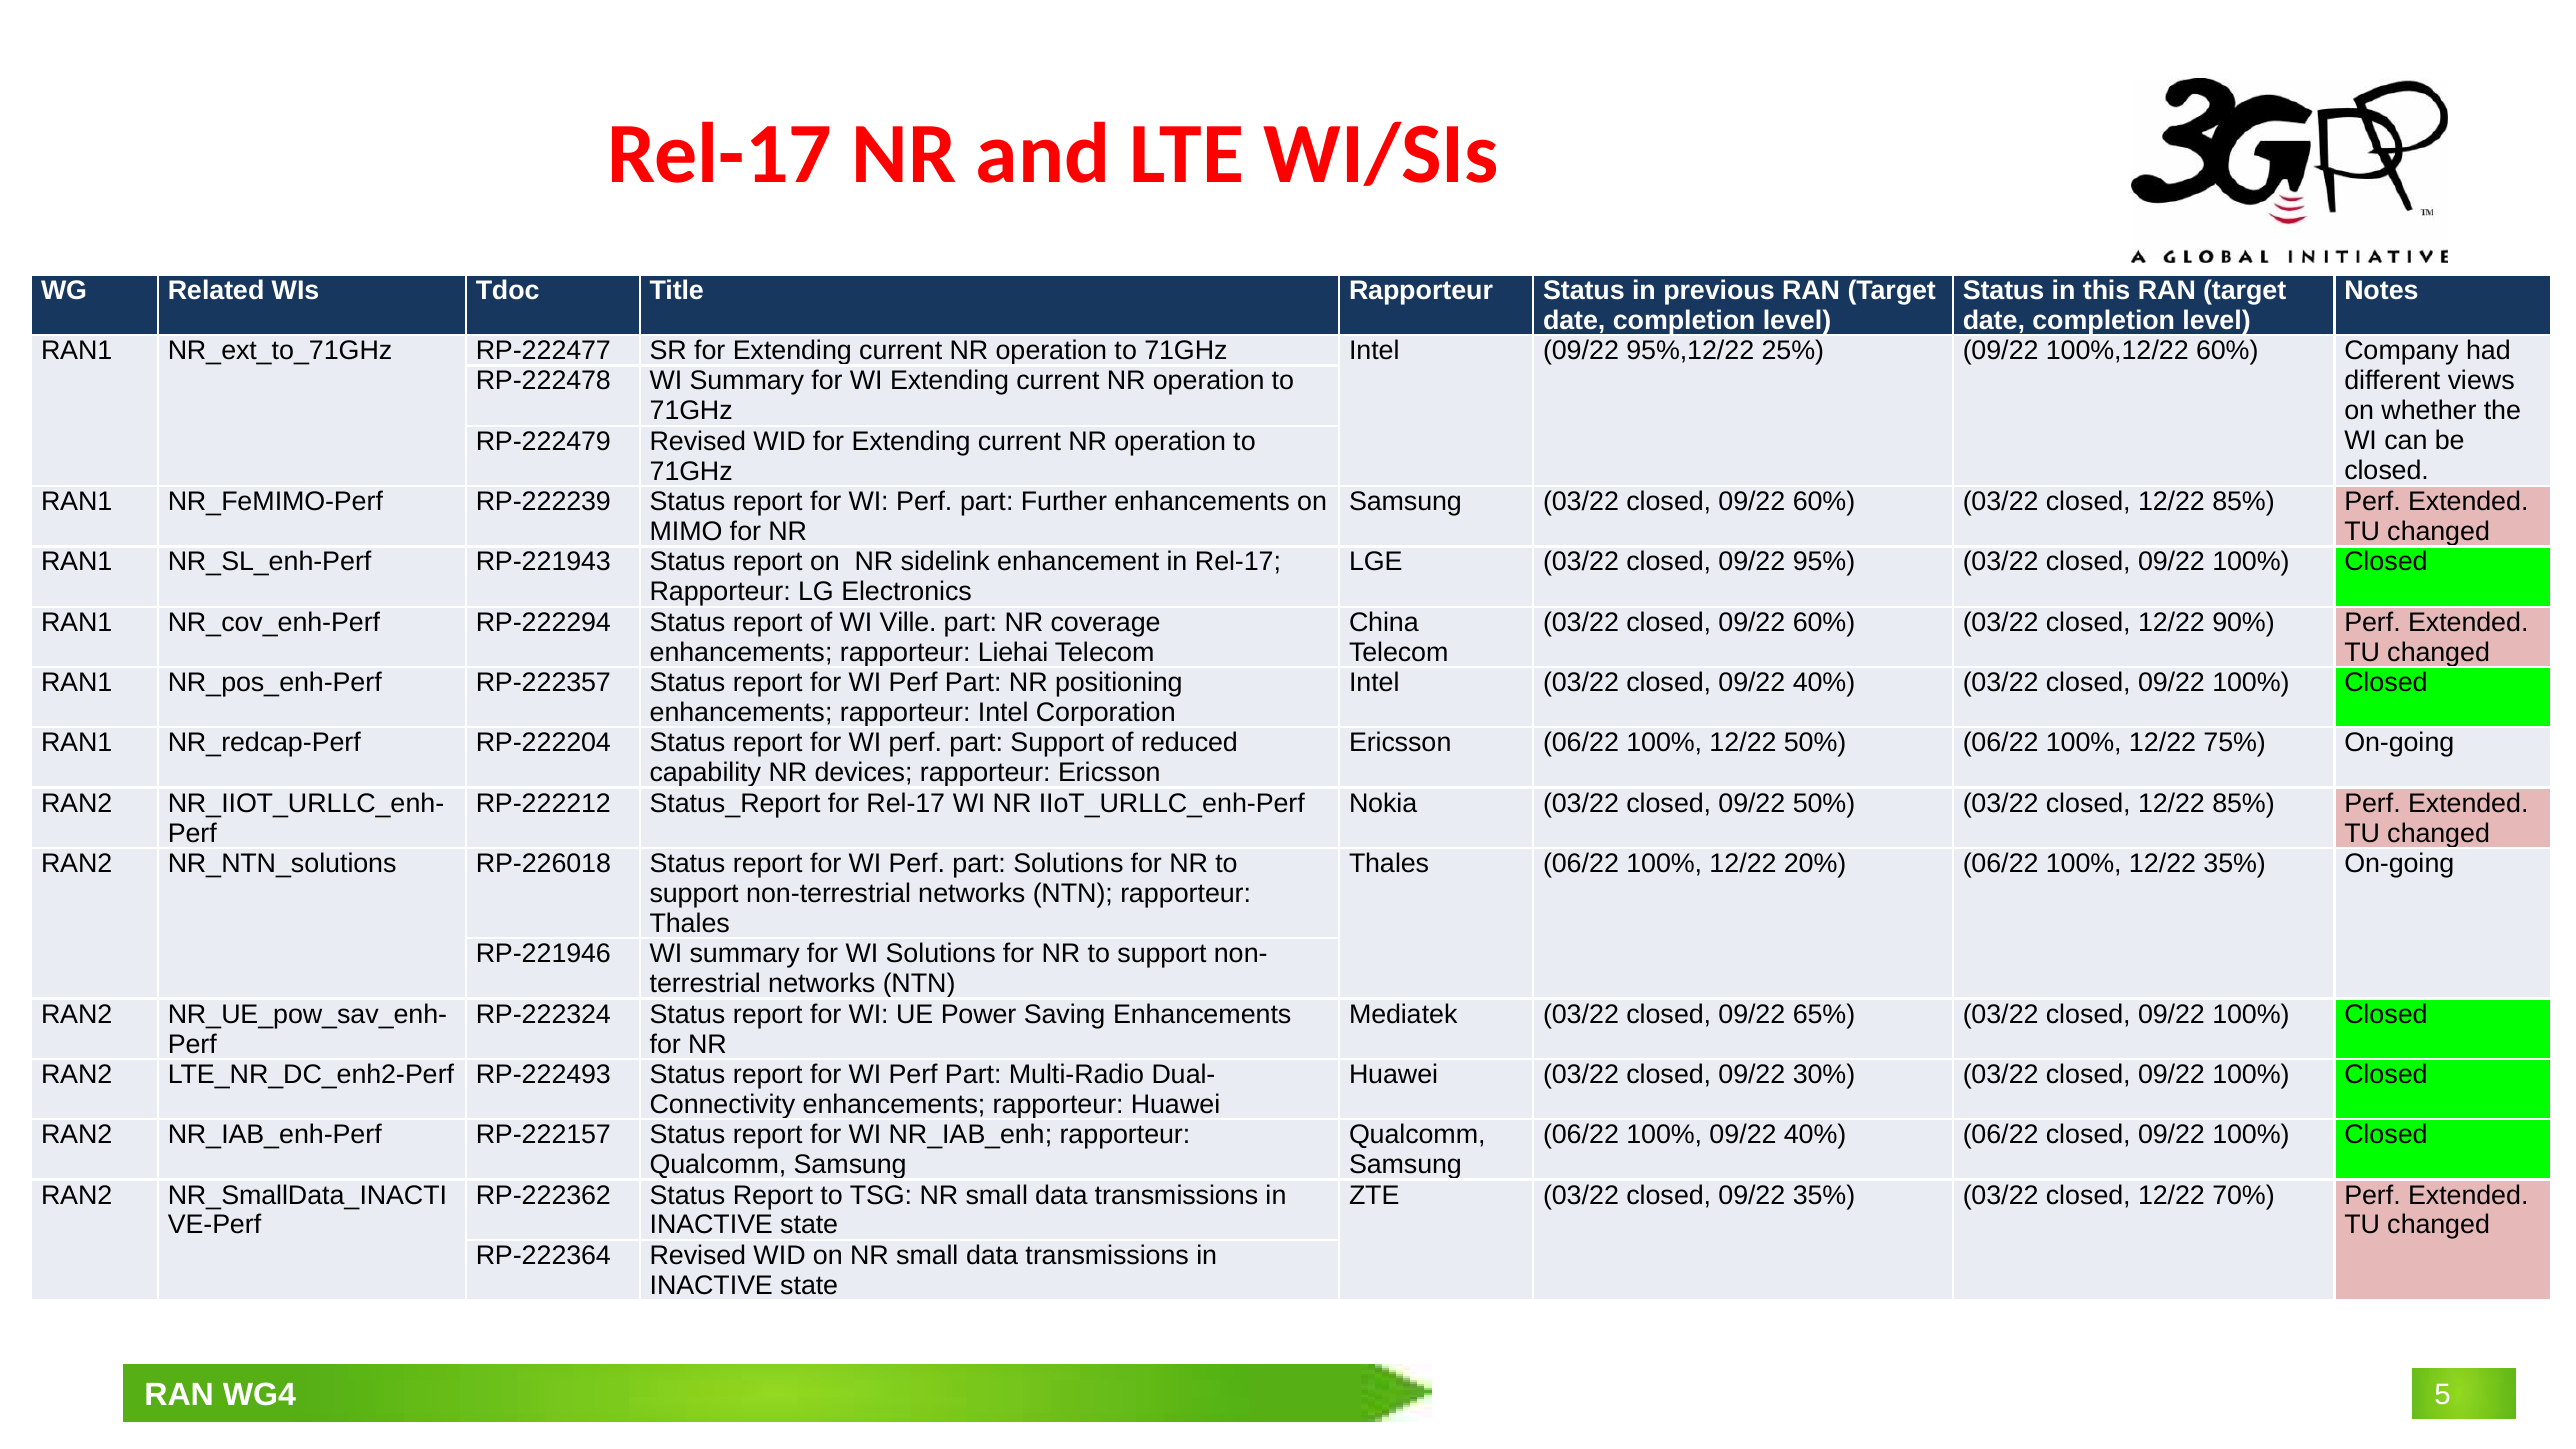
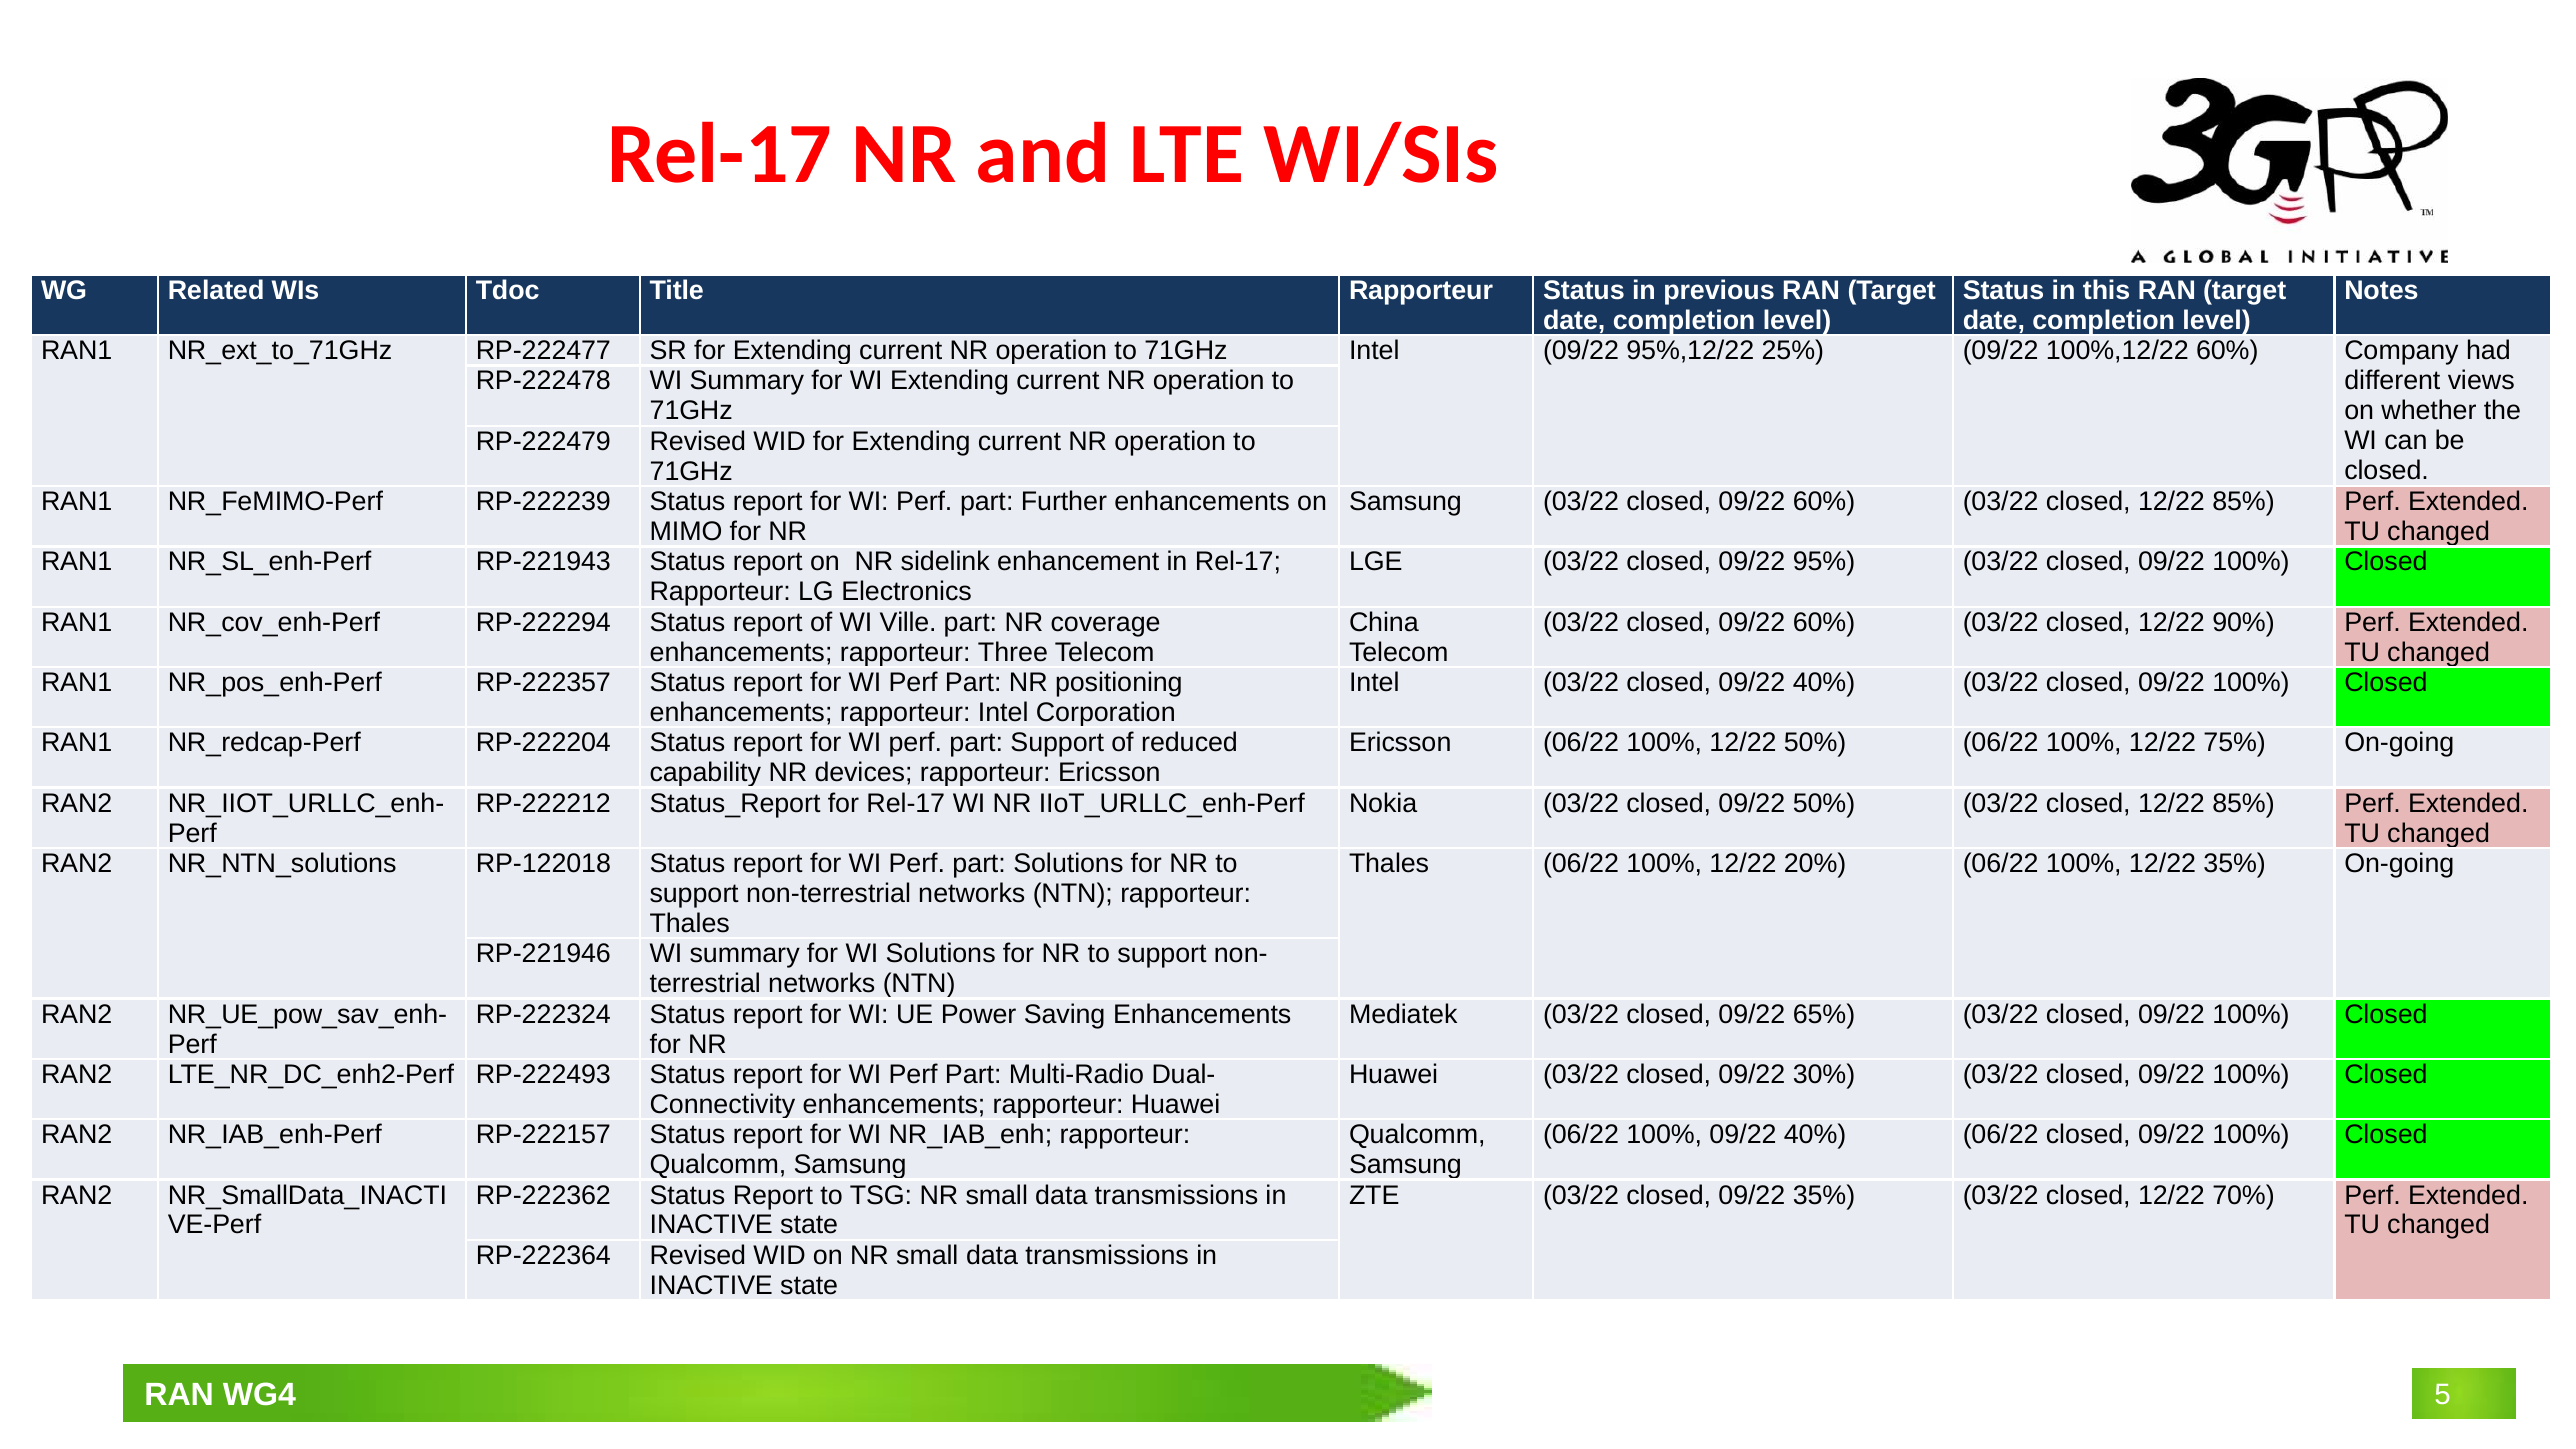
Liehai: Liehai -> Three (1013, 652)
RP-226018: RP-226018 -> RP-122018 (543, 864)
